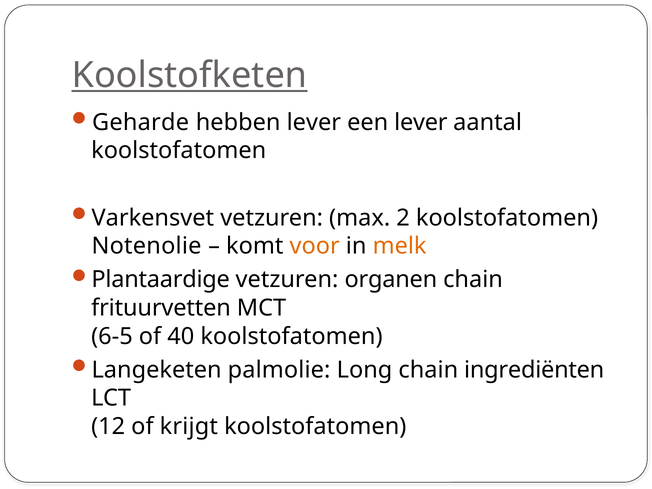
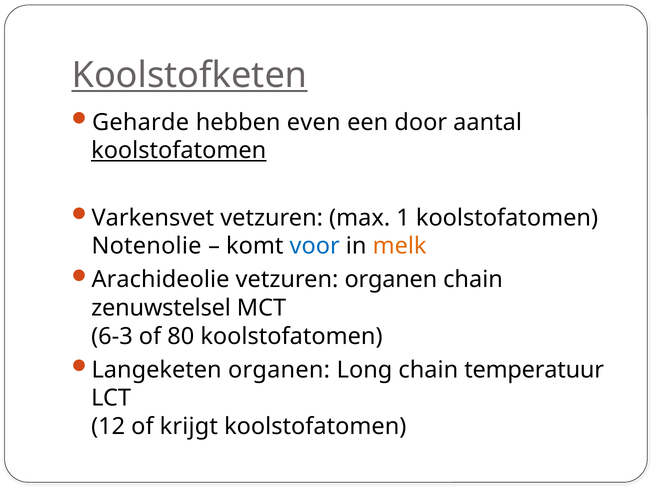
hebben lever: lever -> even (314, 122)
een lever: lever -> door (421, 122)
koolstofatomen underline: none -> present (179, 151)
2: 2 -> 1 (403, 218)
voor colour: orange -> blue (315, 246)
Plantaardige: Plantaardige -> Arachideolie (161, 280)
frituurvetten: frituurvetten -> zenuwstelsel (161, 308)
6-5: 6-5 -> 6-3 (112, 336)
40: 40 -> 80 (181, 336)
Langeketen palmolie: palmolie -> organen (279, 370)
ingrediënten: ingrediënten -> temperatuur (534, 370)
